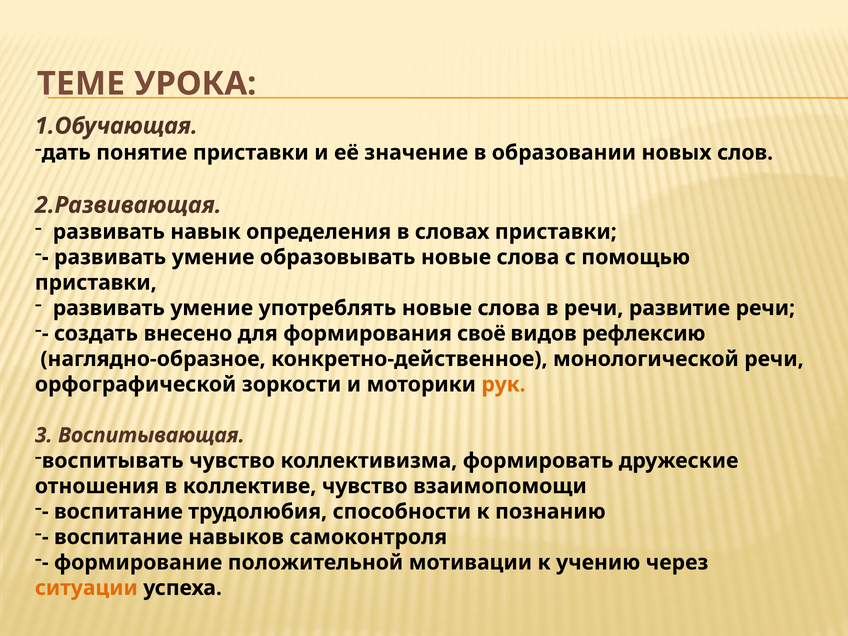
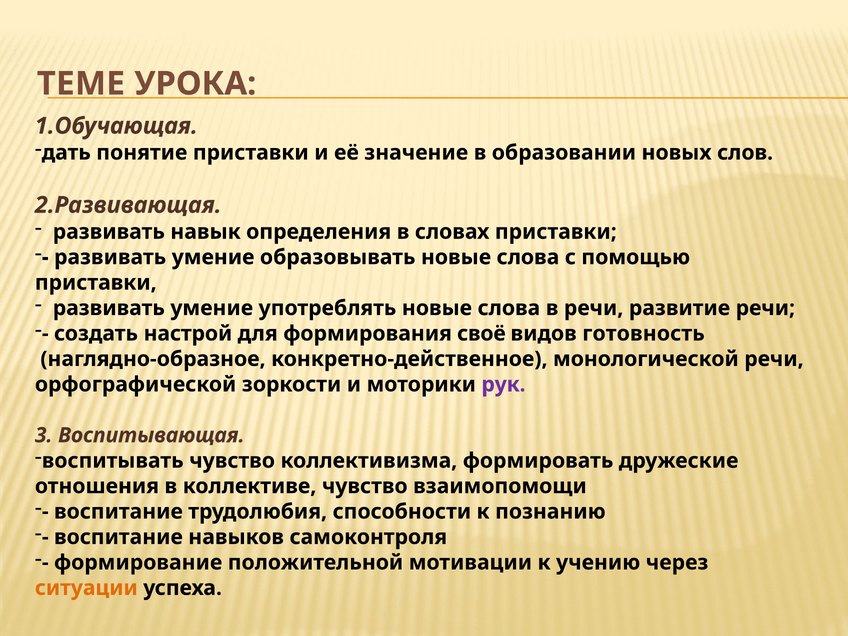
внесено: внесено -> настрой (188, 334)
рефлексию: рефлексию -> готовность (644, 334)
рук colour: orange -> purple (503, 384)
